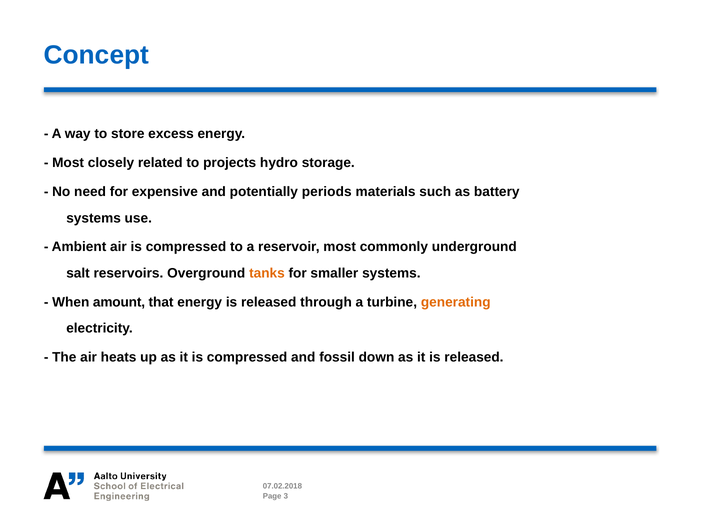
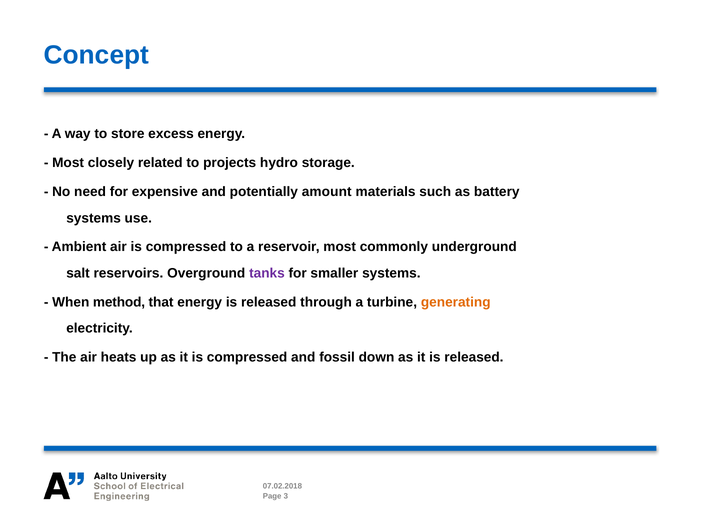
periods: periods -> amount (327, 192)
tanks colour: orange -> purple (267, 273)
amount: amount -> method (119, 302)
